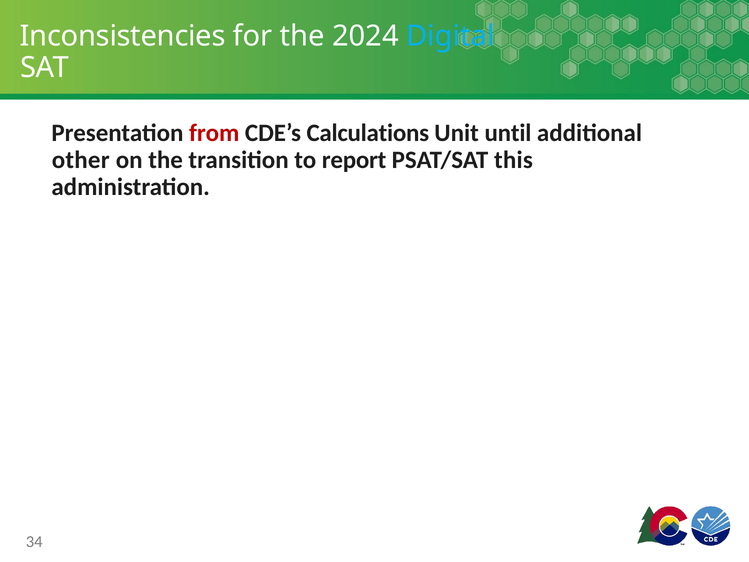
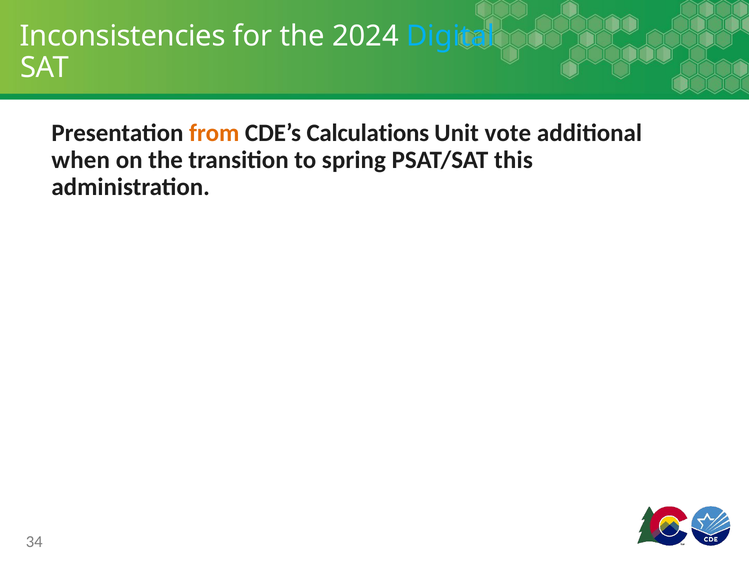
from colour: red -> orange (214, 133)
until: until -> vote (508, 133)
other: other -> when (81, 160)
report: report -> spring (354, 160)
